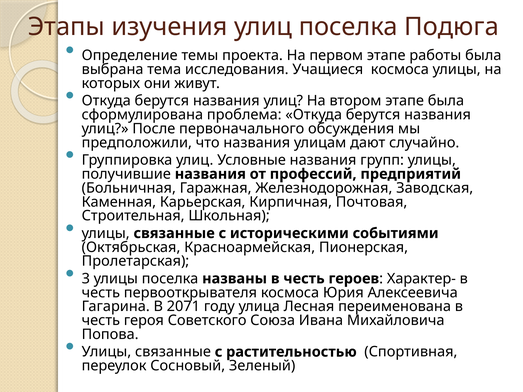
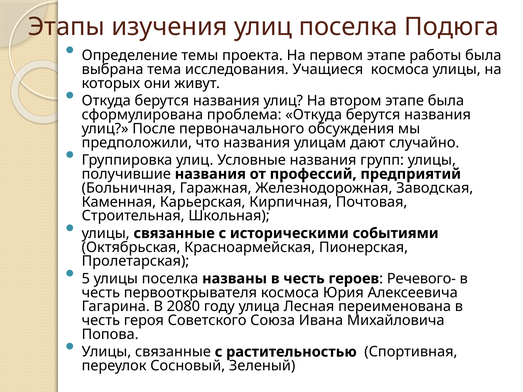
3: 3 -> 5 (86, 279)
Характер-: Характер- -> Речевого- (421, 279)
2071: 2071 -> 2080 (183, 307)
